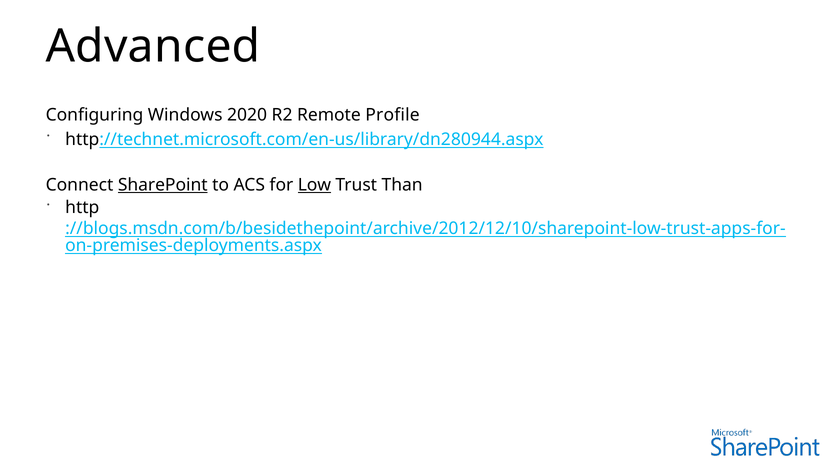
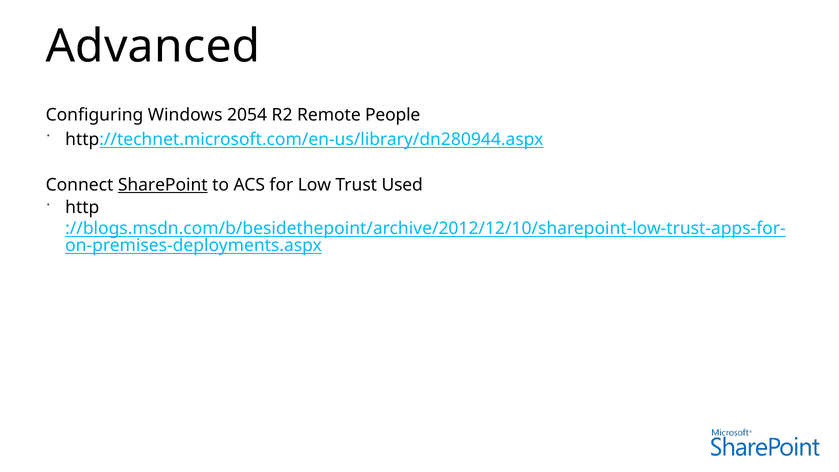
2020: 2020 -> 2054 (247, 115)
Profile: Profile -> People (393, 115)
Low underline: present -> none (314, 185)
Than: Than -> Used (402, 185)
